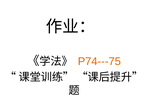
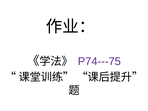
P74---75 colour: orange -> purple (99, 61)
